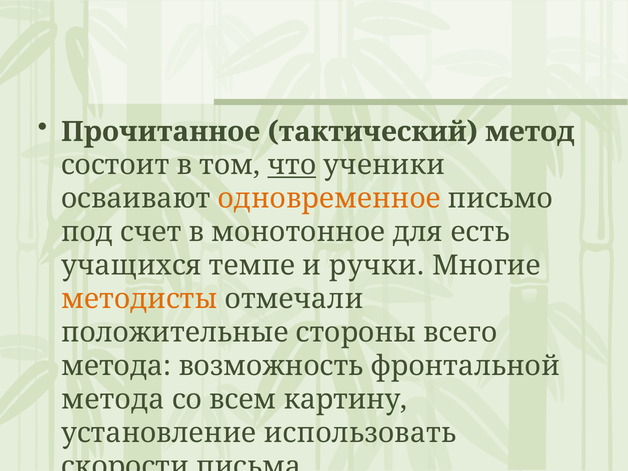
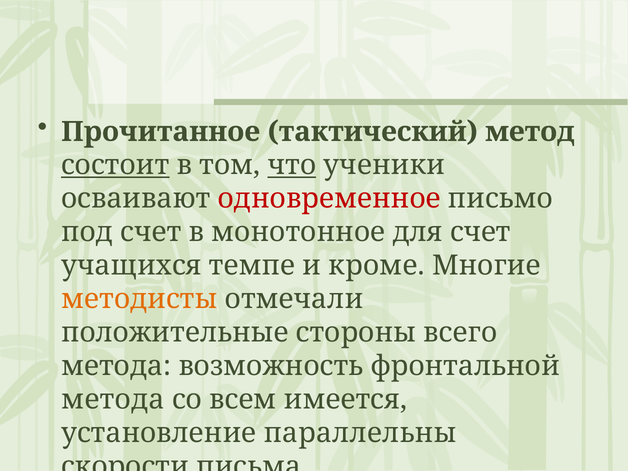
состоит underline: none -> present (115, 165)
одновременное colour: orange -> red (329, 199)
для есть: есть -> счет (480, 232)
ручки: ручки -> кроме (377, 266)
картину: картину -> имеется (345, 400)
использовать: использовать -> параллельны (360, 433)
